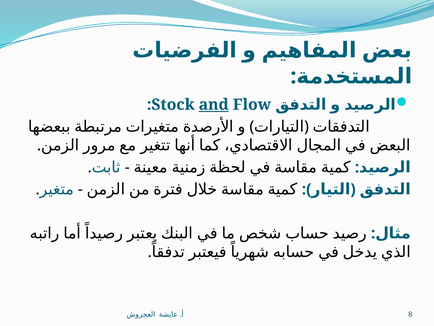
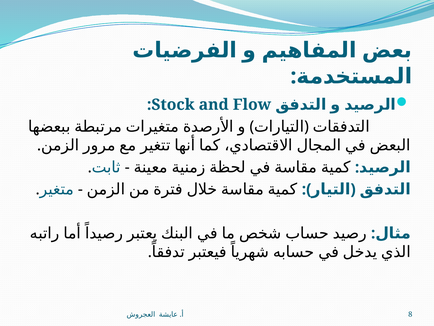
and underline: present -> none (214, 104)
